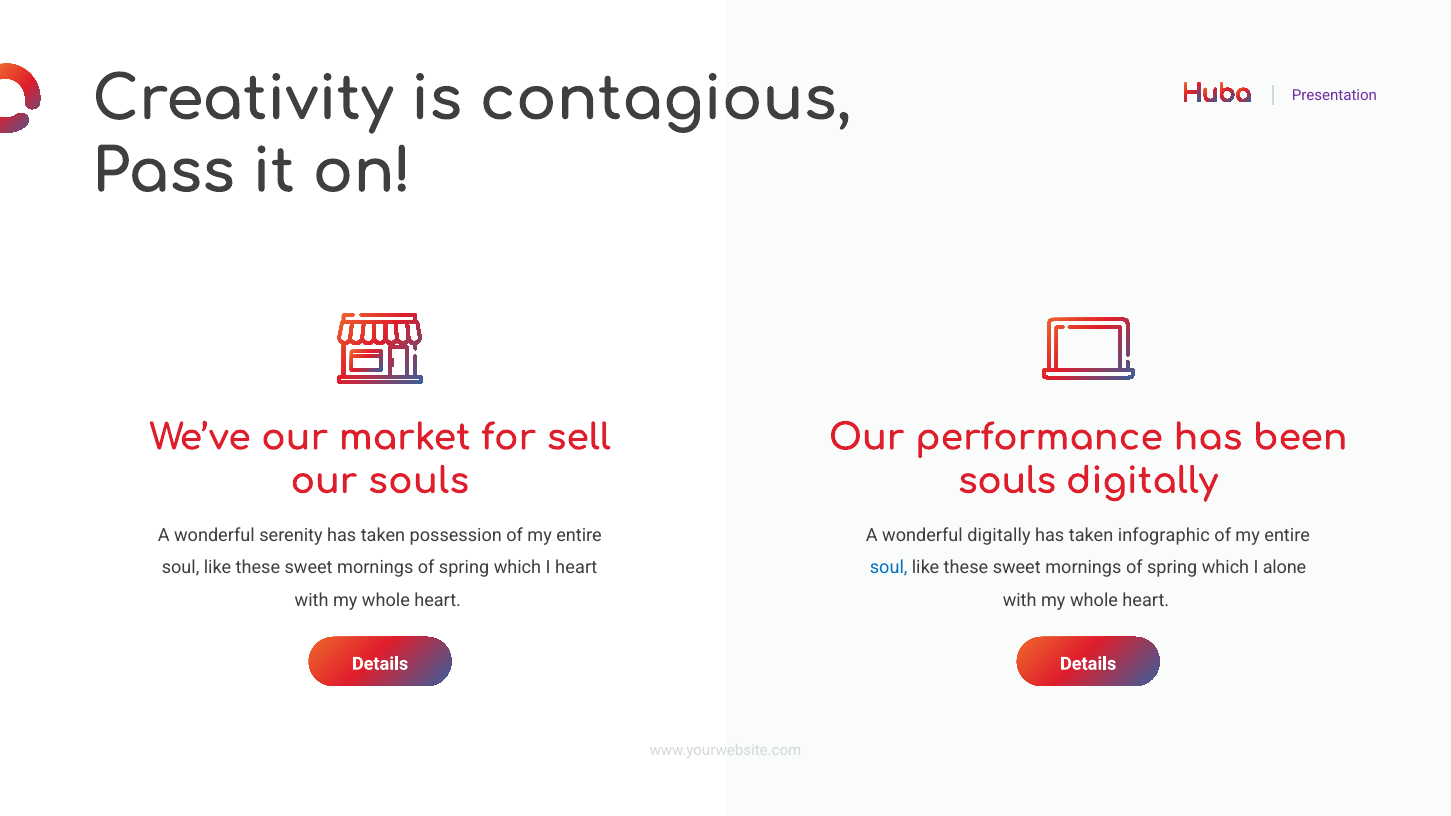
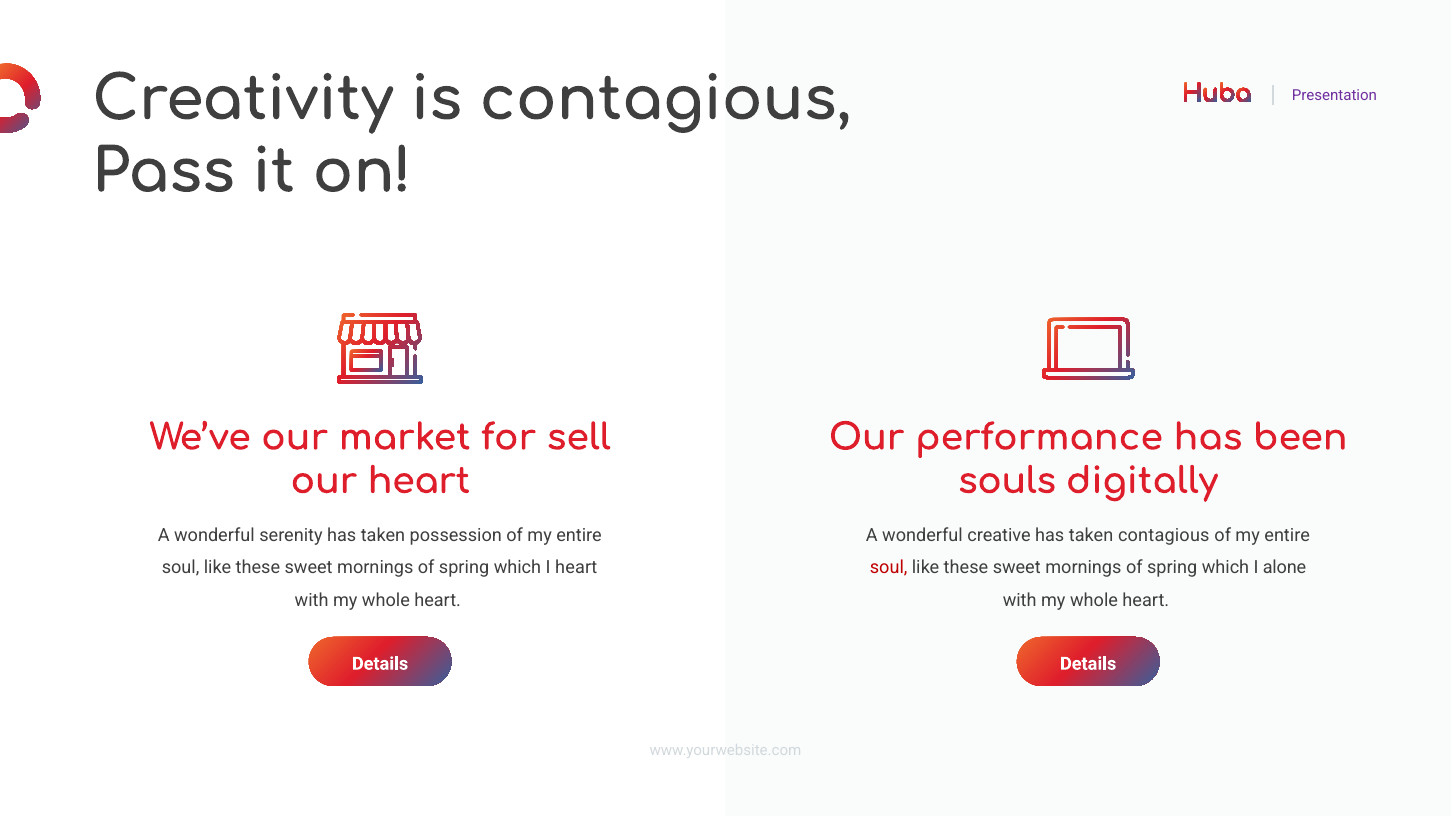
our souls: souls -> heart (419, 481)
wonderful digitally: digitally -> creative (999, 535)
taken infographic: infographic -> contagious (1164, 535)
soul colour: blue -> red (889, 568)
